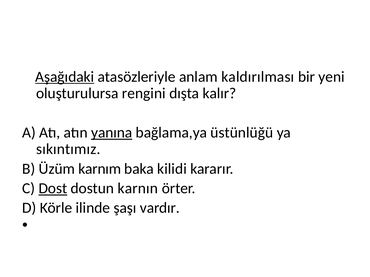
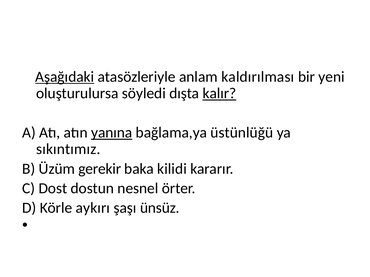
rengini: rengini -> söyledi (144, 94)
kalır underline: none -> present (219, 94)
karnım: karnım -> gerekir (100, 169)
Dost underline: present -> none (53, 189)
karnın: karnın -> nesnel (138, 189)
ilinde: ilinde -> aykırı (93, 208)
vardır: vardır -> ünsüz (160, 208)
